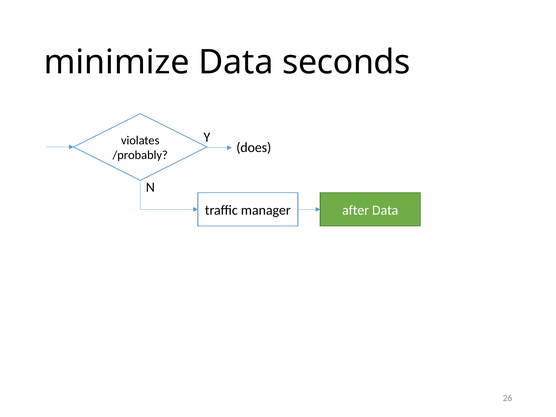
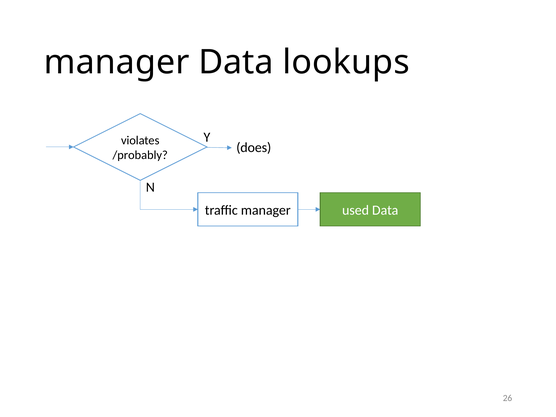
minimize: minimize -> manager (117, 62)
seconds: seconds -> lookups (346, 62)
after: after -> used (356, 210)
